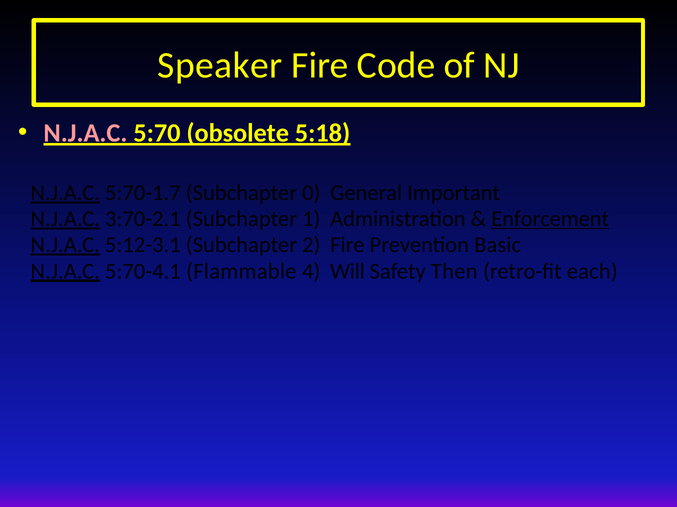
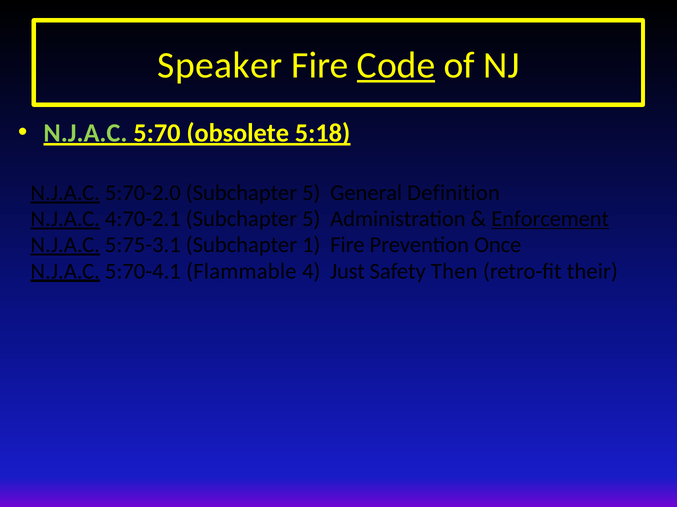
Code underline: none -> present (396, 65)
N.J.A.C colour: pink -> light green (85, 133)
5:70-1.7: 5:70-1.7 -> 5:70-2.0 (143, 193)
0: 0 -> 5 (311, 193)
Important: Important -> Definition (454, 193)
3:70-2.1: 3:70-2.1 -> 4:70-2.1 (143, 219)
1: 1 -> 5 (311, 219)
5:12-3.1: 5:12-3.1 -> 5:75-3.1 (143, 245)
2: 2 -> 1 (311, 245)
Basic: Basic -> Once (498, 245)
Will: Will -> Just (347, 272)
each: each -> their (592, 272)
